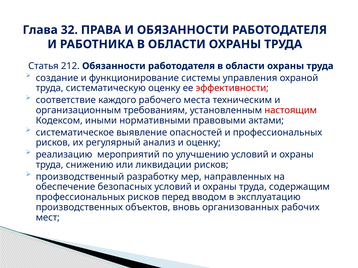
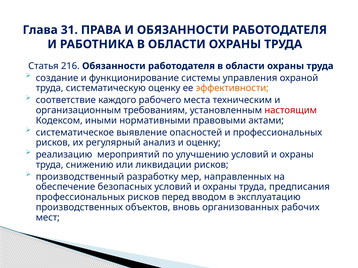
32: 32 -> 31 (69, 30)
212: 212 -> 216 (70, 66)
эффективности colour: red -> orange (232, 88)
содержащим: содержащим -> предписания (299, 187)
